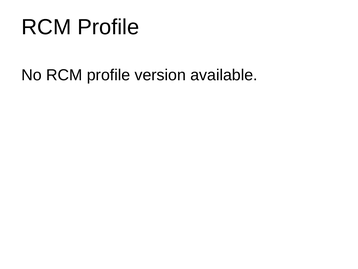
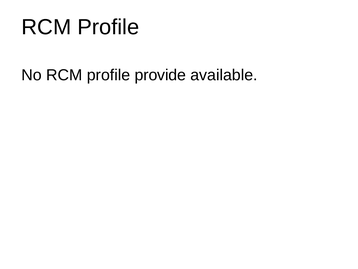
version: version -> provide (160, 75)
